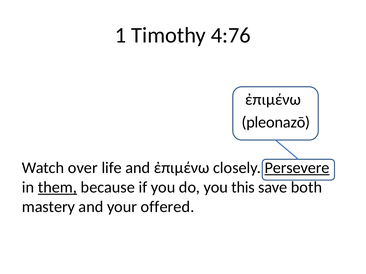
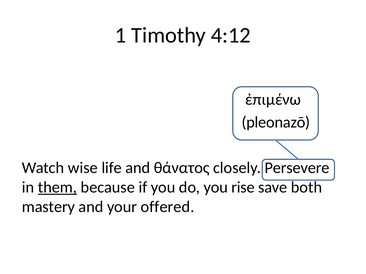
4:76: 4:76 -> 4:12 (231, 35)
over: over -> wise (83, 168)
and ἐπιμένω: ἐπιμένω -> θάνατος (182, 168)
Persevere underline: present -> none (297, 168)
this: this -> rise (243, 188)
